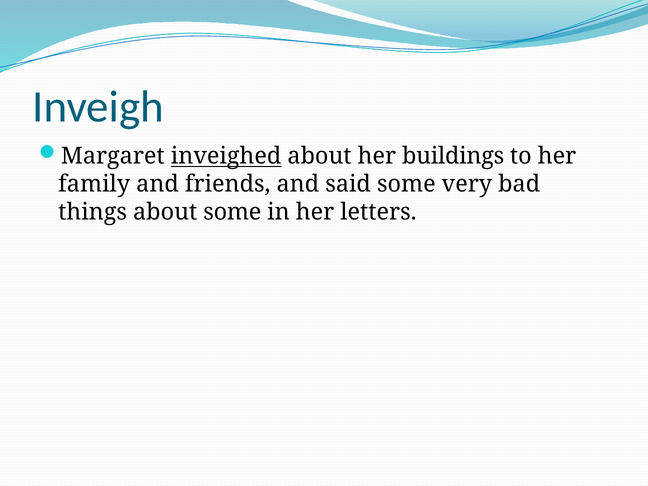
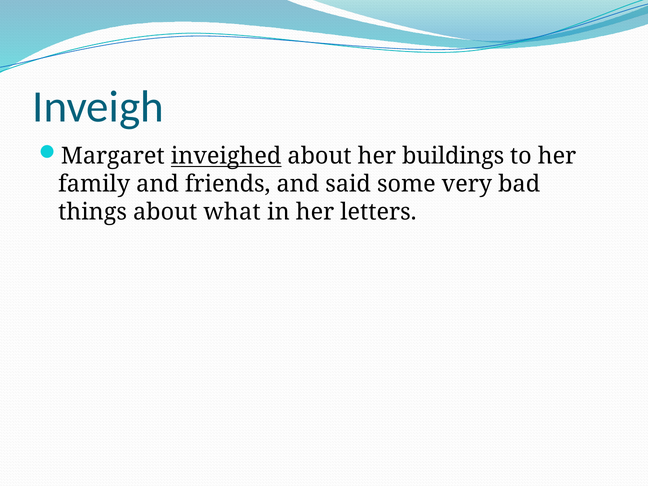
about some: some -> what (232, 212)
